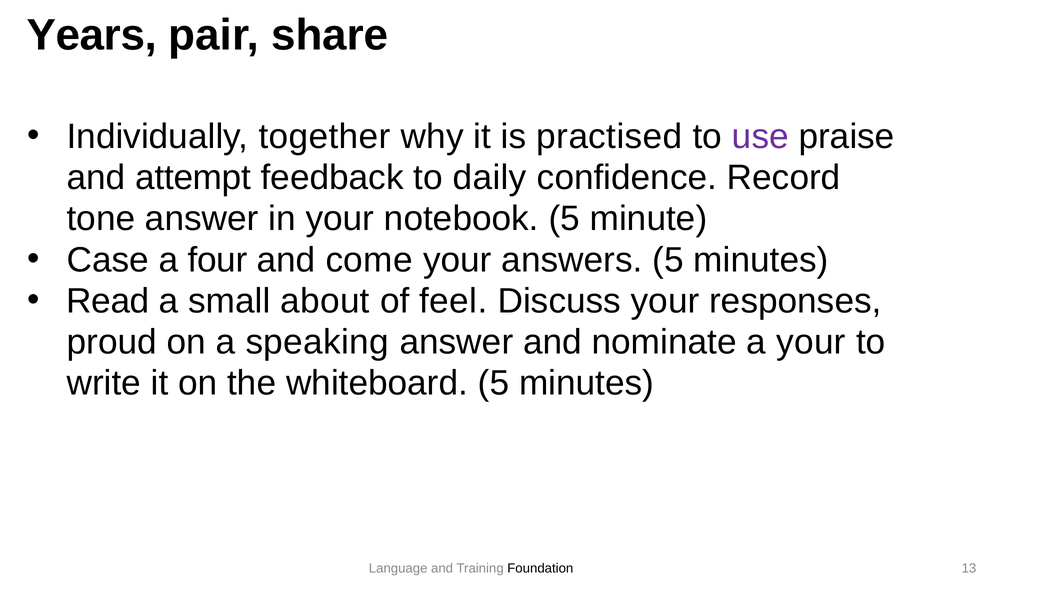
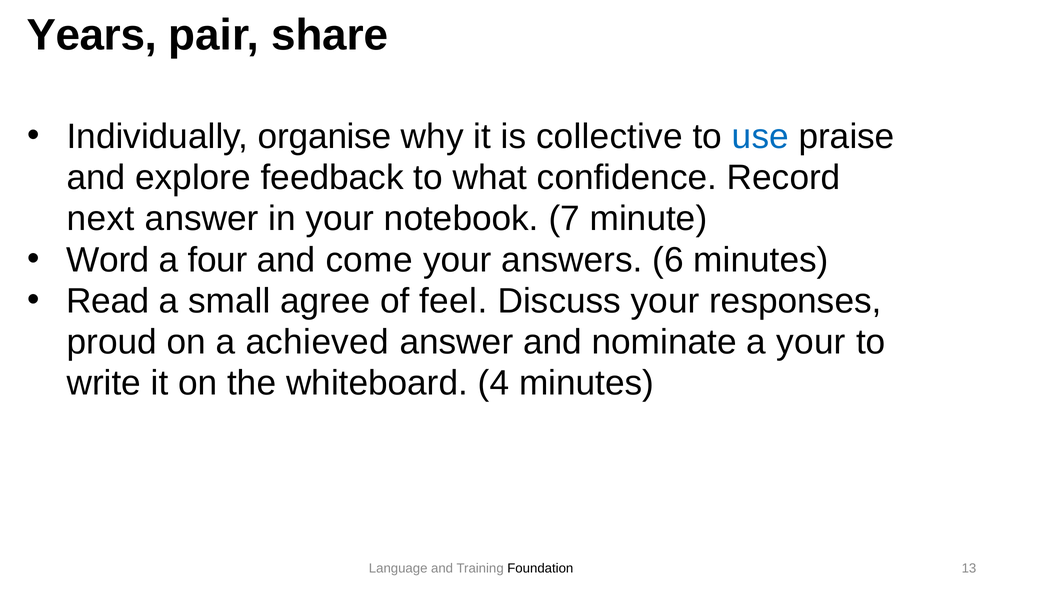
together: together -> organise (325, 136)
practised: practised -> collective (609, 136)
use colour: purple -> blue (760, 136)
attempt: attempt -> explore (193, 178)
daily: daily -> what (490, 178)
tone: tone -> next (101, 219)
notebook 5: 5 -> 7 (564, 219)
Case: Case -> Word (108, 260)
answers 5: 5 -> 6 (668, 260)
about: about -> agree (325, 301)
speaking: speaking -> achieved (317, 342)
whiteboard 5: 5 -> 4 (494, 383)
